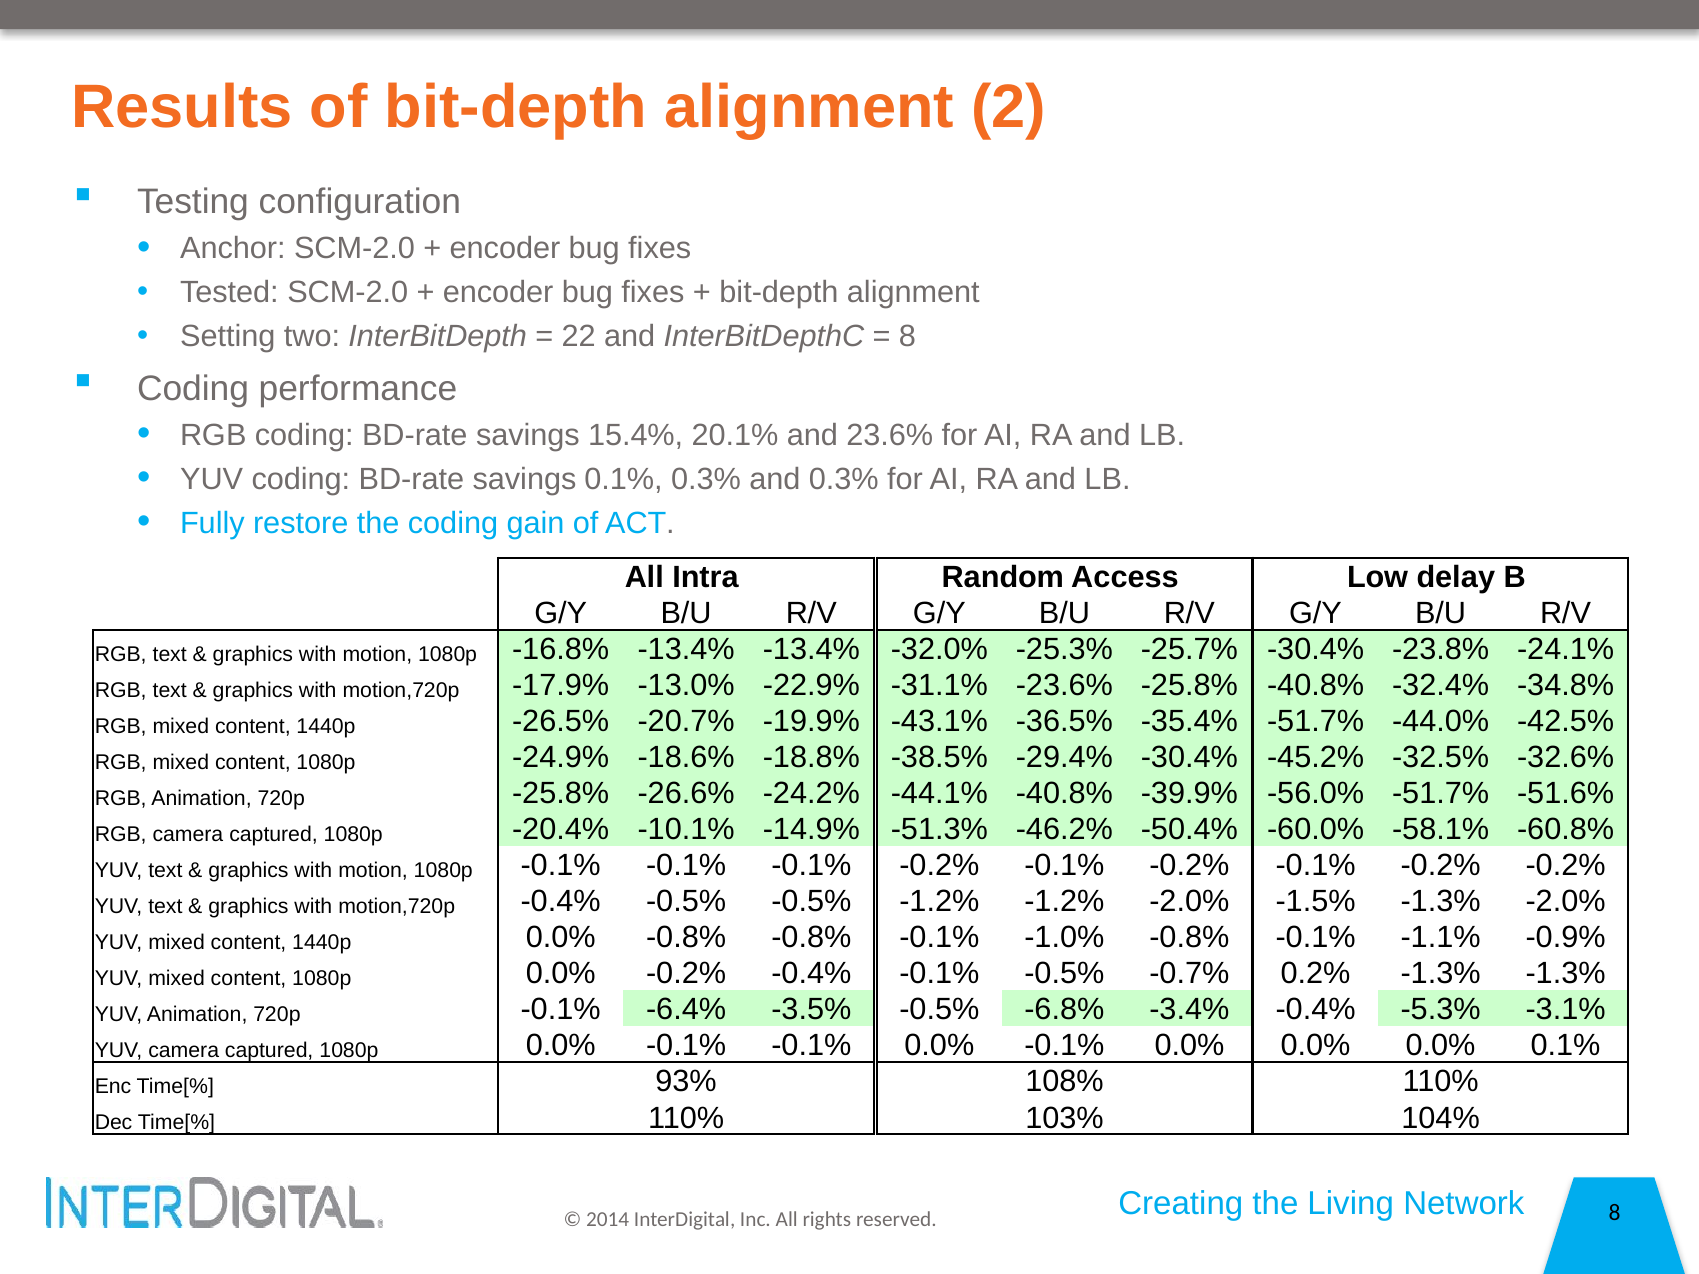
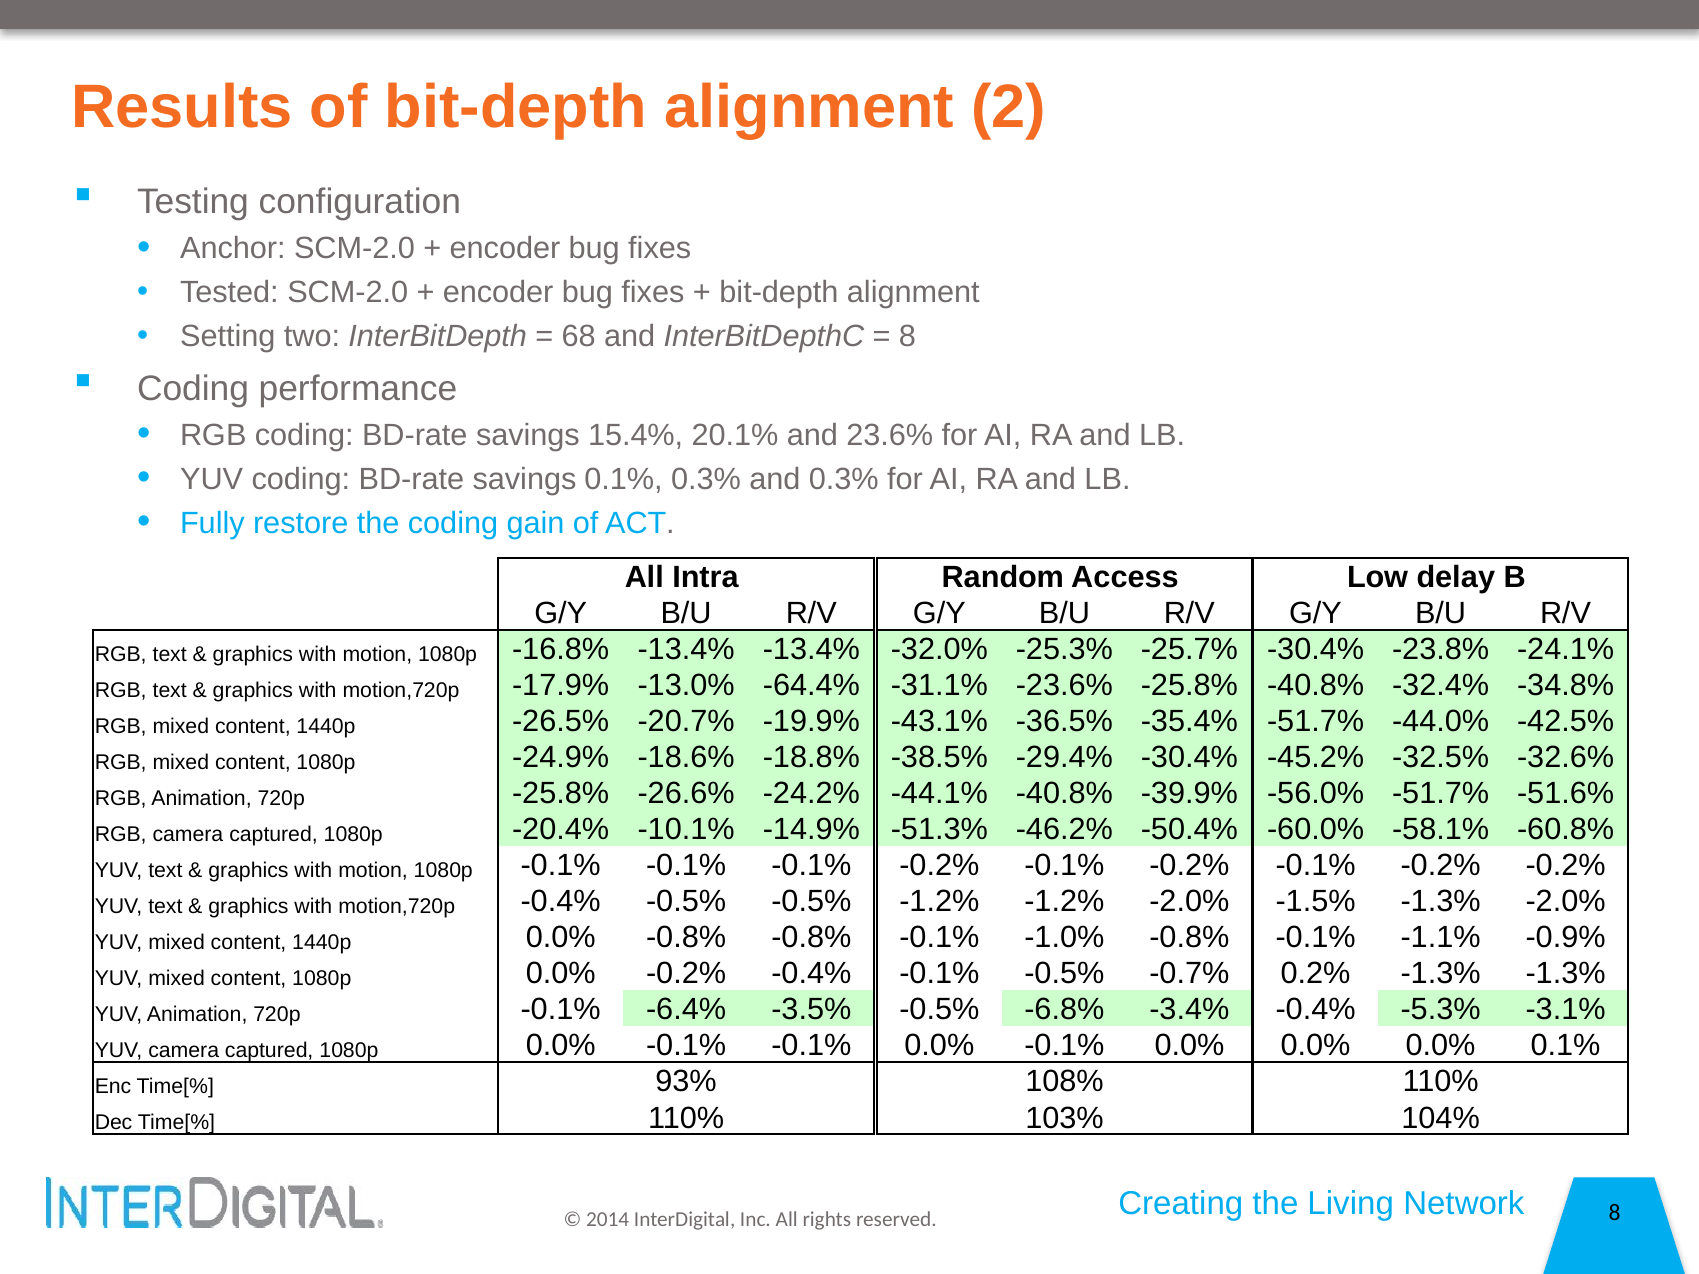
22: 22 -> 68 (579, 336)
-22.9%: -22.9% -> -64.4% (811, 685)
